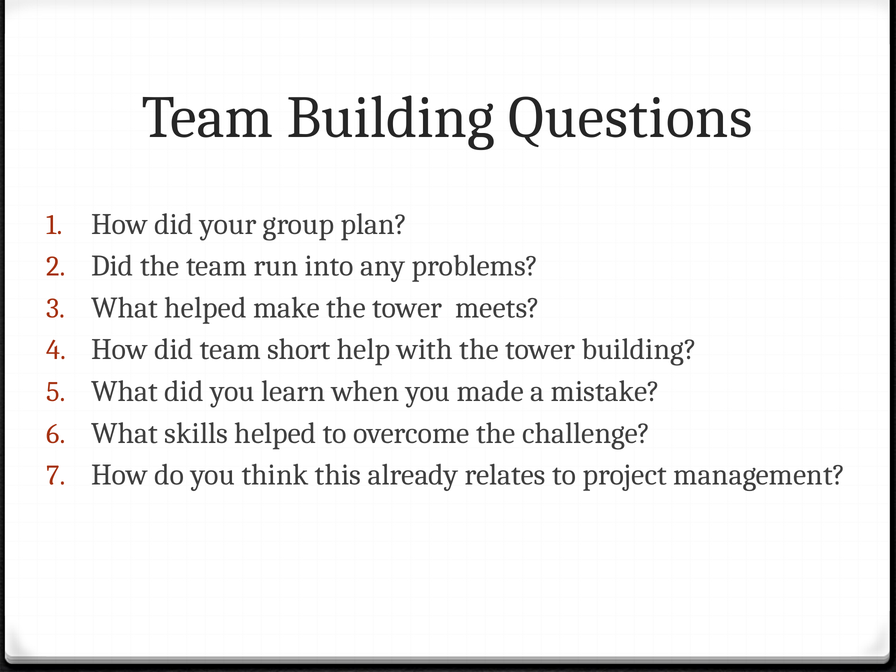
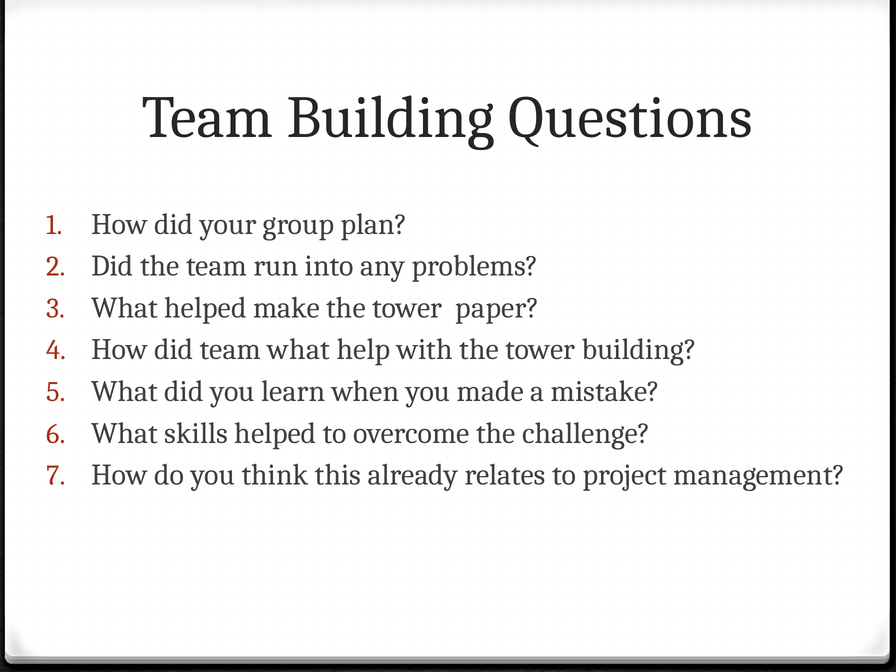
meets: meets -> paper (497, 308)
team short: short -> what (299, 350)
